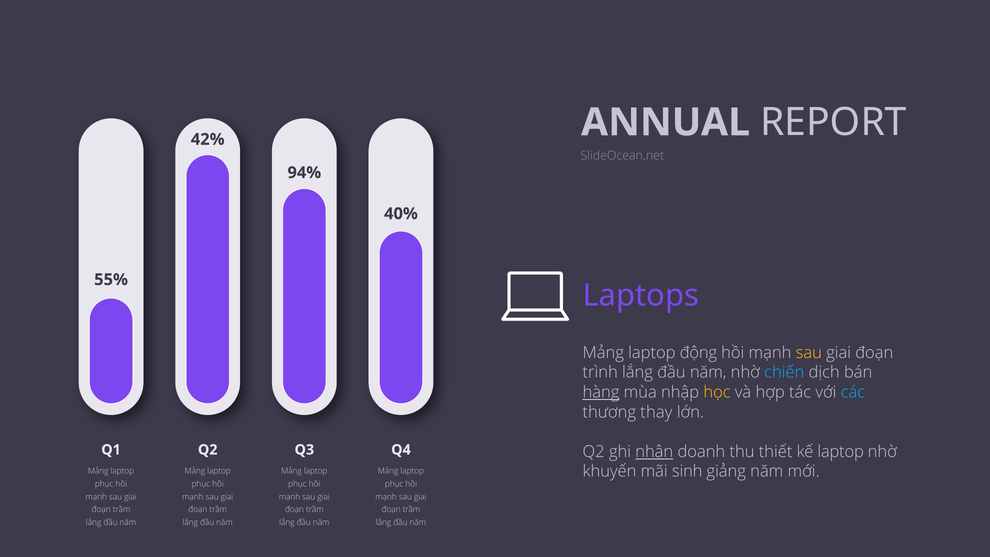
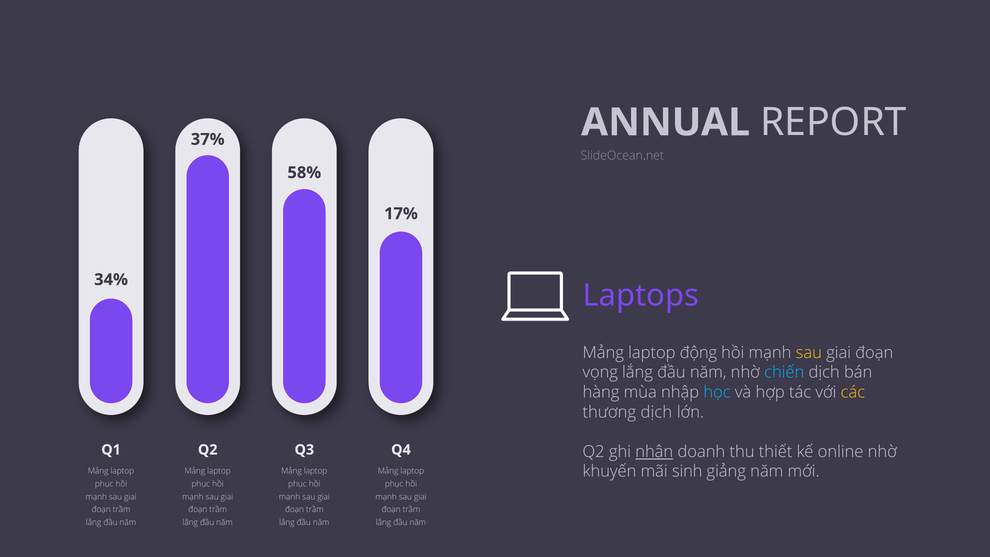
42%: 42% -> 37% (208, 139)
94%: 94% -> 58% (304, 173)
40%: 40% -> 17% (401, 214)
55%: 55% -> 34% (111, 280)
trình: trình -> vọng (600, 372)
hàng underline: present -> none (601, 392)
học colour: yellow -> light blue (717, 392)
các colour: light blue -> yellow (853, 392)
thương thay: thay -> dịch (656, 412)
kế laptop: laptop -> online (841, 452)
